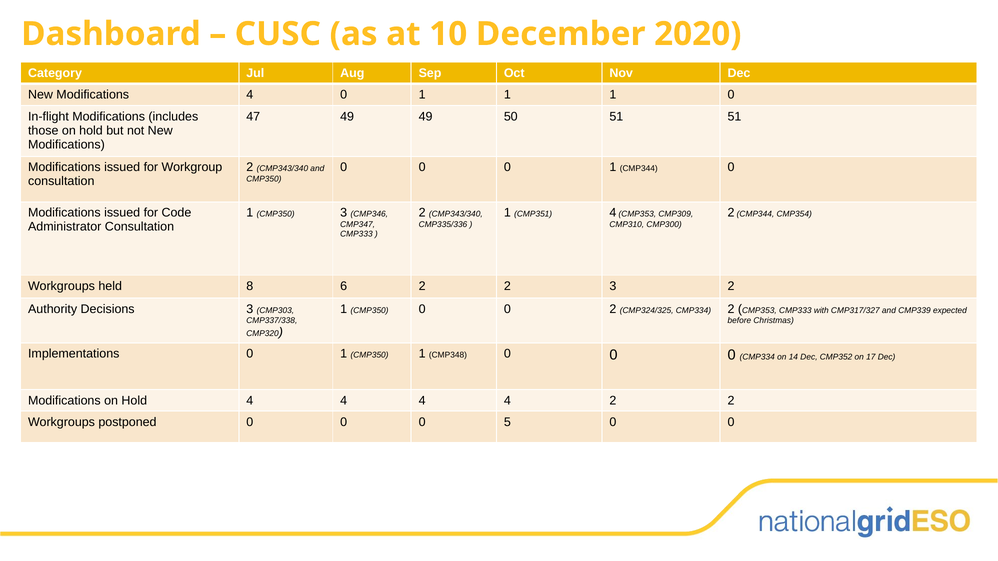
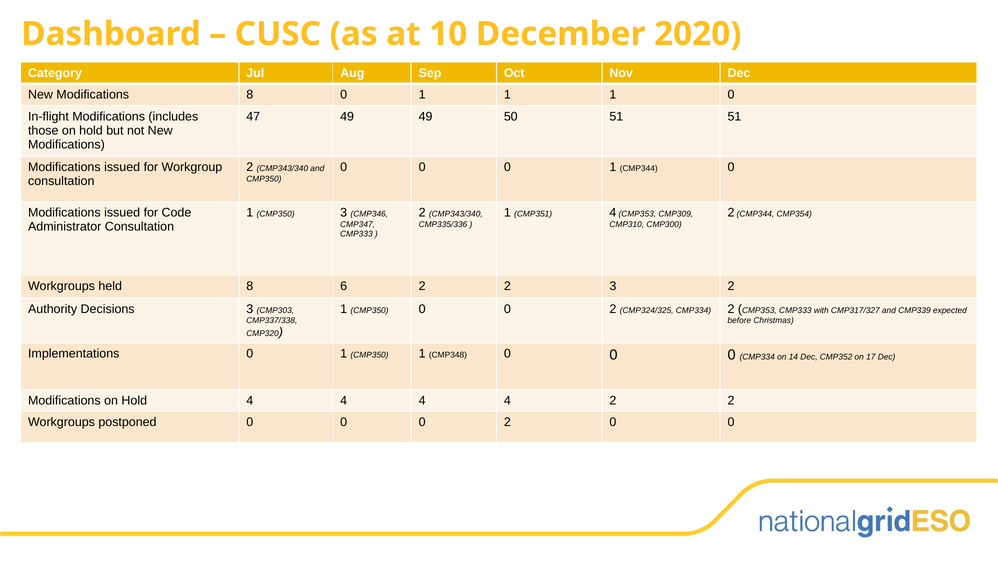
Modifications 4: 4 -> 8 (250, 95)
0 0 0 5: 5 -> 2 (507, 422)
